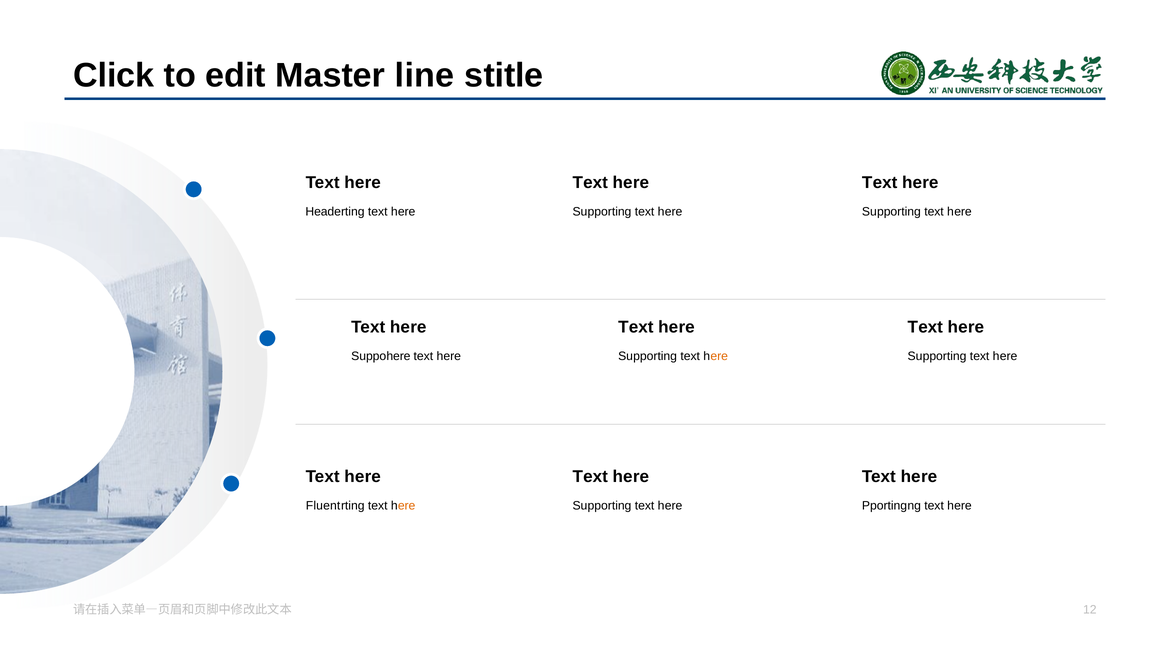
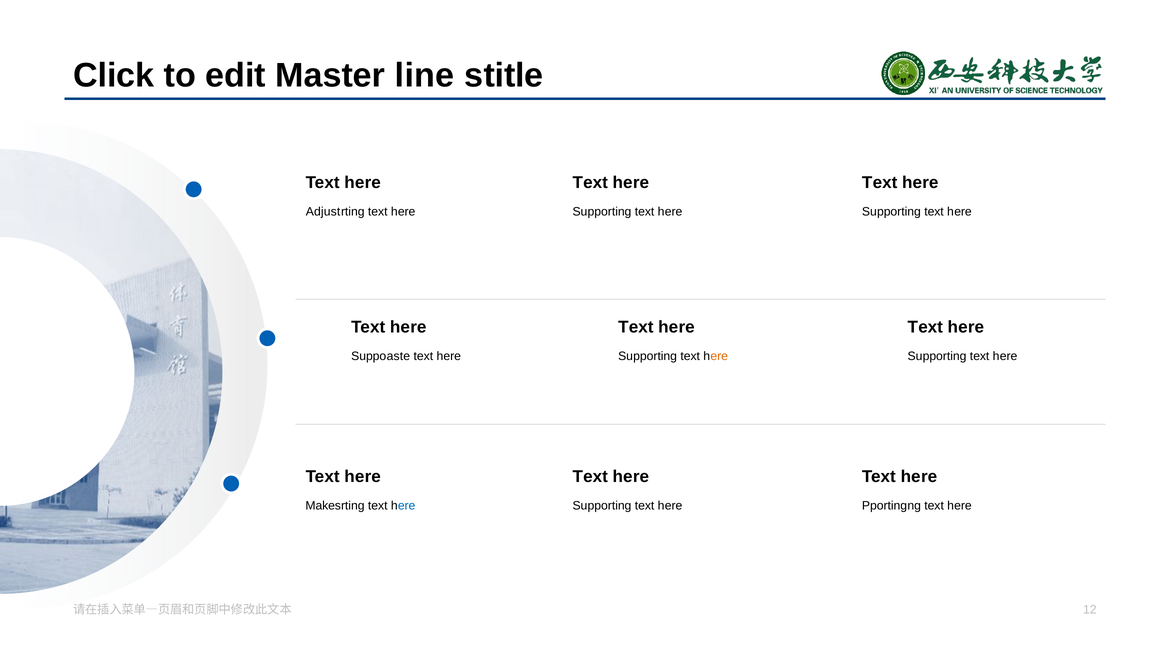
Heade: Heade -> Adjust (323, 212)
here: here -> aste (398, 356)
Fluent: Fluent -> Makes (323, 506)
ere colour: orange -> blue (407, 506)
